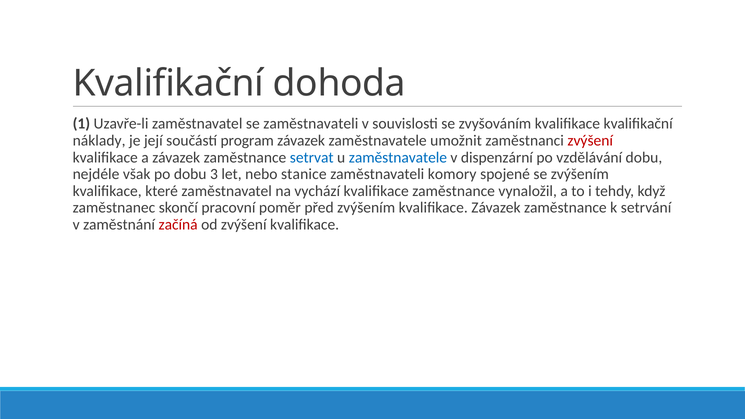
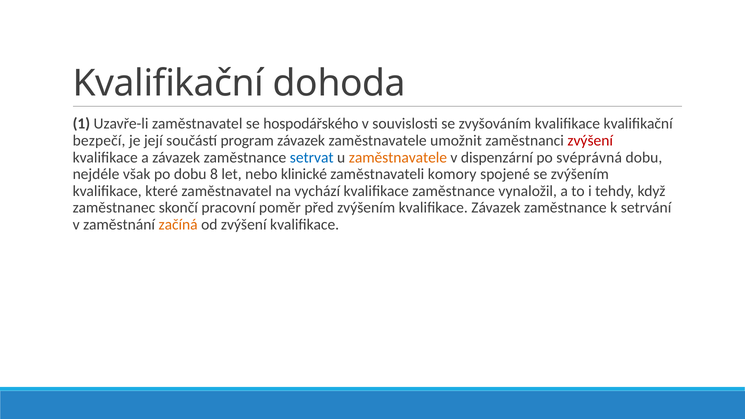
se zaměstnavateli: zaměstnavateli -> hospodářského (311, 124)
náklady: náklady -> bezpečí (99, 141)
zaměstnavatele colour: blue -> orange (398, 157)
vzdělávání: vzdělávání -> svéprávná (589, 157)
3: 3 -> 8 (214, 174)
stanice: stanice -> klinické (304, 174)
začíná colour: red -> orange (178, 225)
